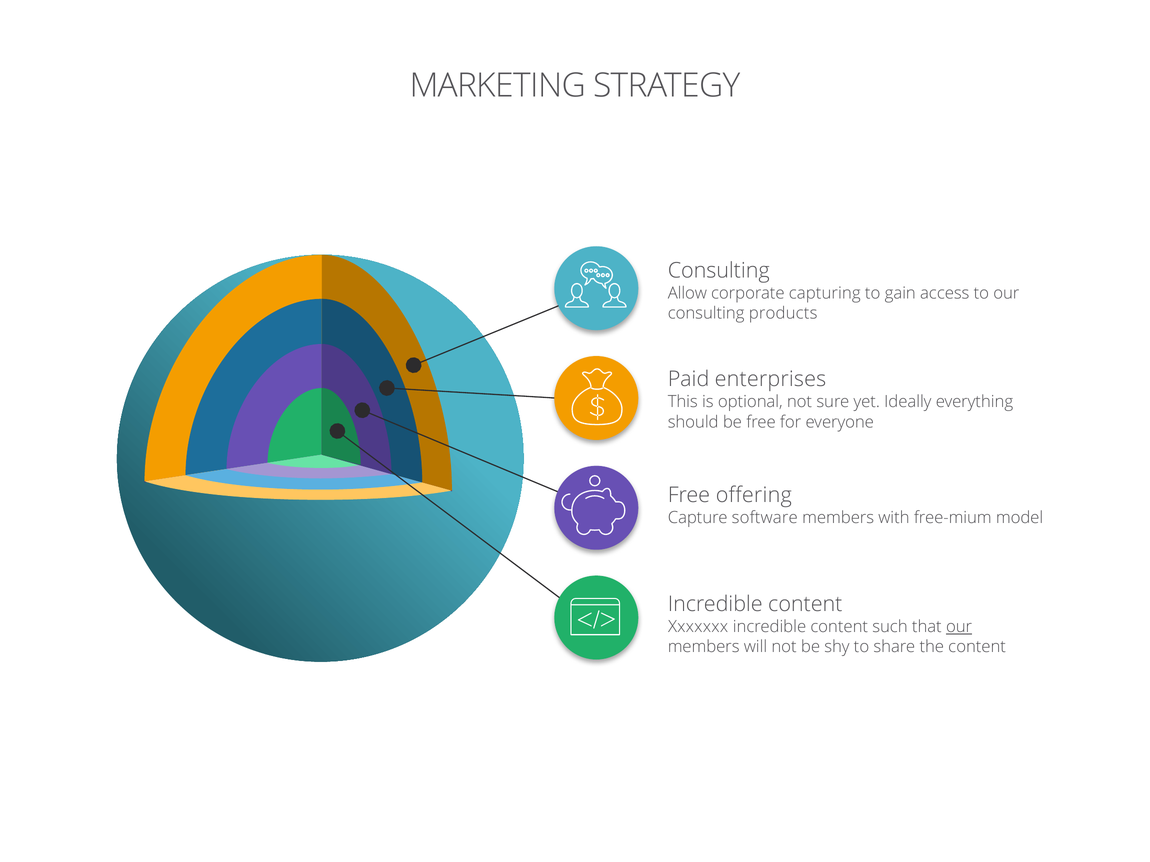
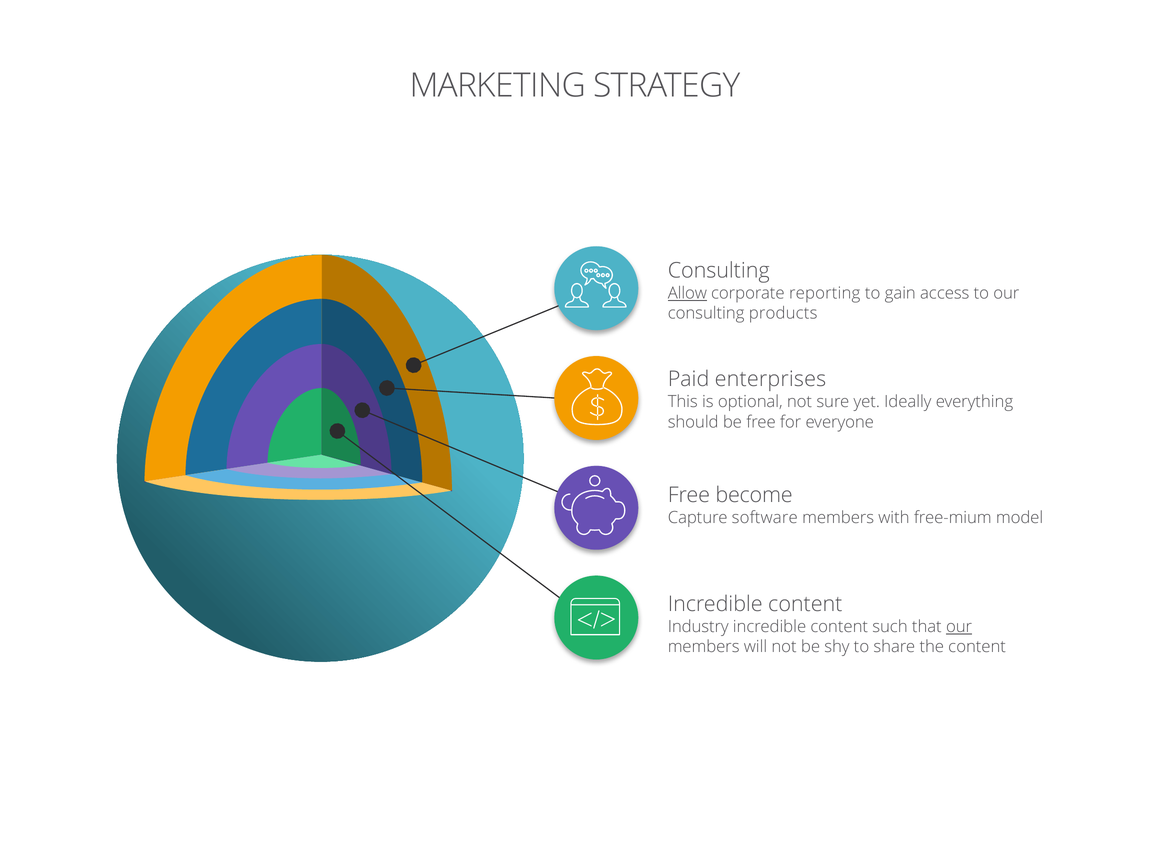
Allow underline: none -> present (687, 293)
capturing: capturing -> reporting (825, 293)
offering: offering -> become (754, 496)
Xxxxxxx: Xxxxxxx -> Industry (698, 627)
